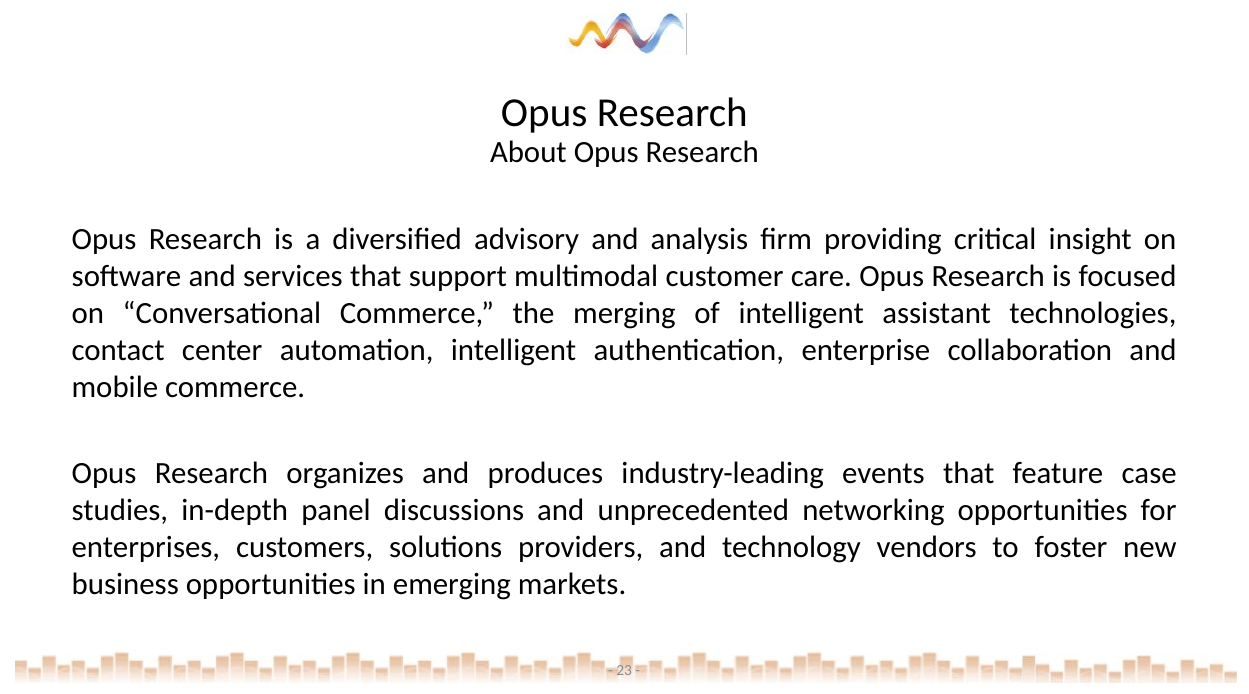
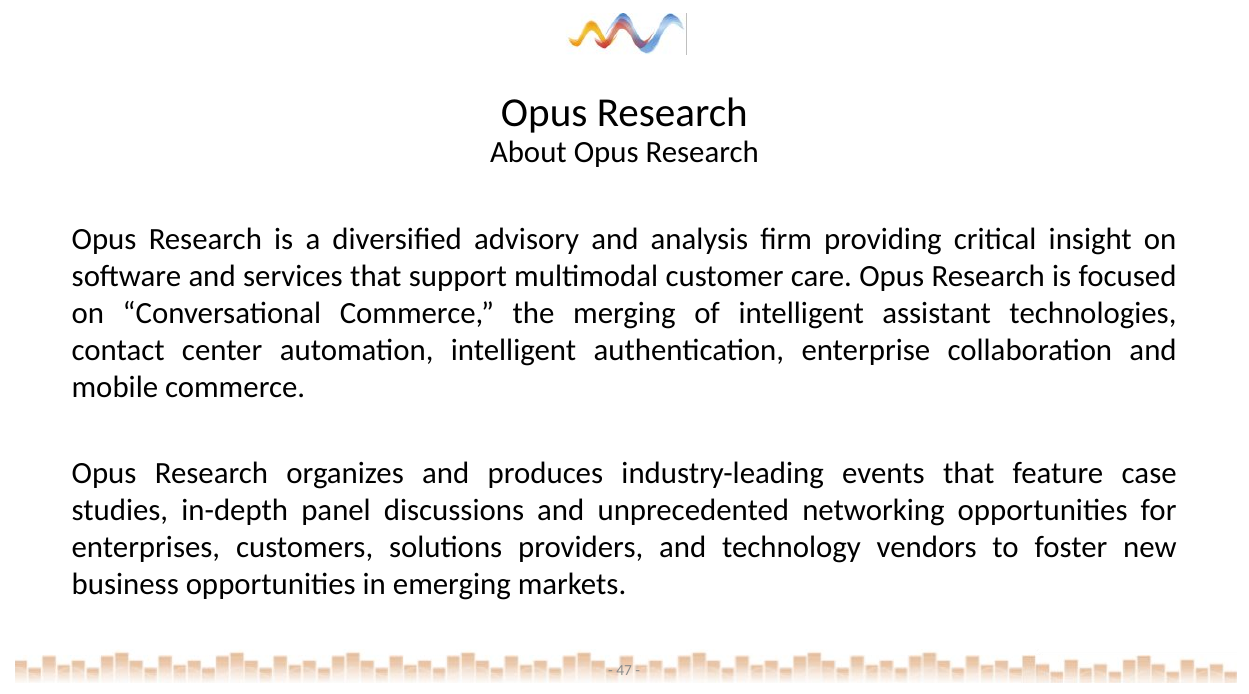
23: 23 -> 47 (624, 670)
